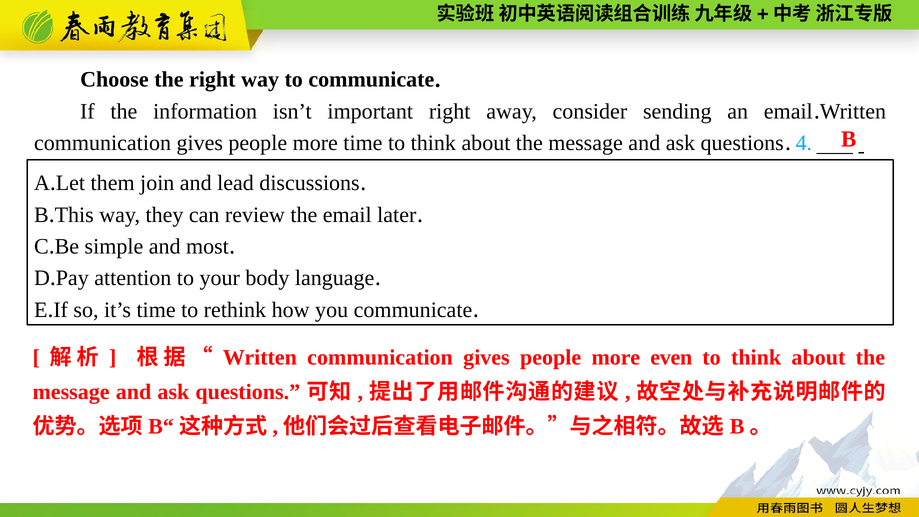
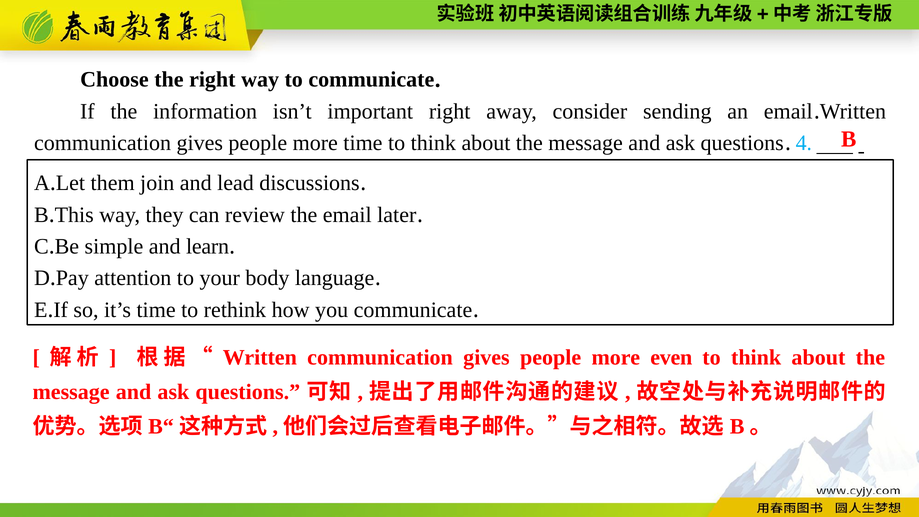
most: most -> learn (208, 246)
